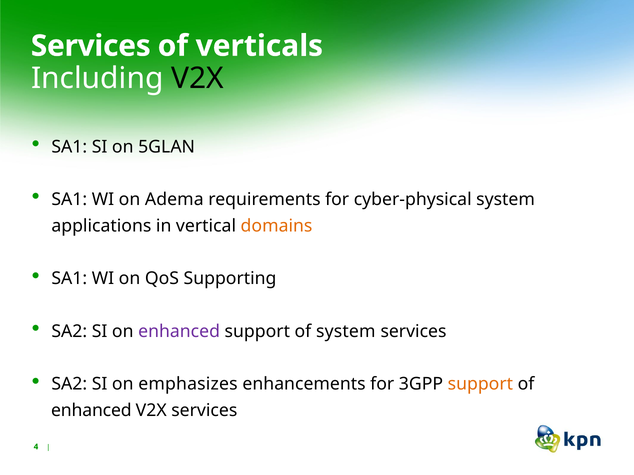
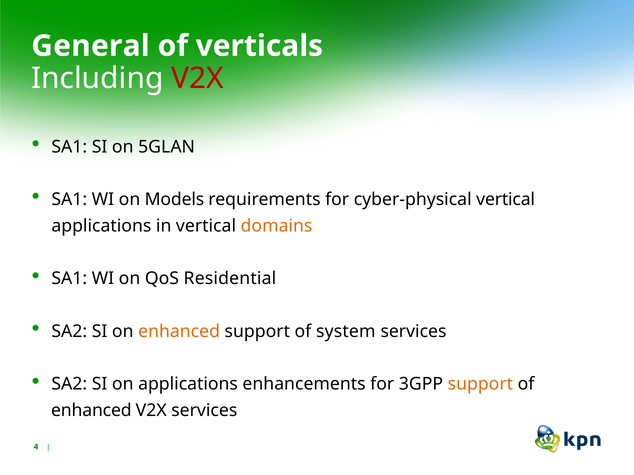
Services: Services -> General (91, 46)
V2X colour: black -> red (197, 79)
Adema: Adema -> Models (174, 200)
cyber-physical system: system -> vertical (506, 200)
Supporting: Supporting -> Residential (230, 279)
enhanced colour: purple -> orange (179, 332)
on emphasizes: emphasizes -> applications (188, 385)
